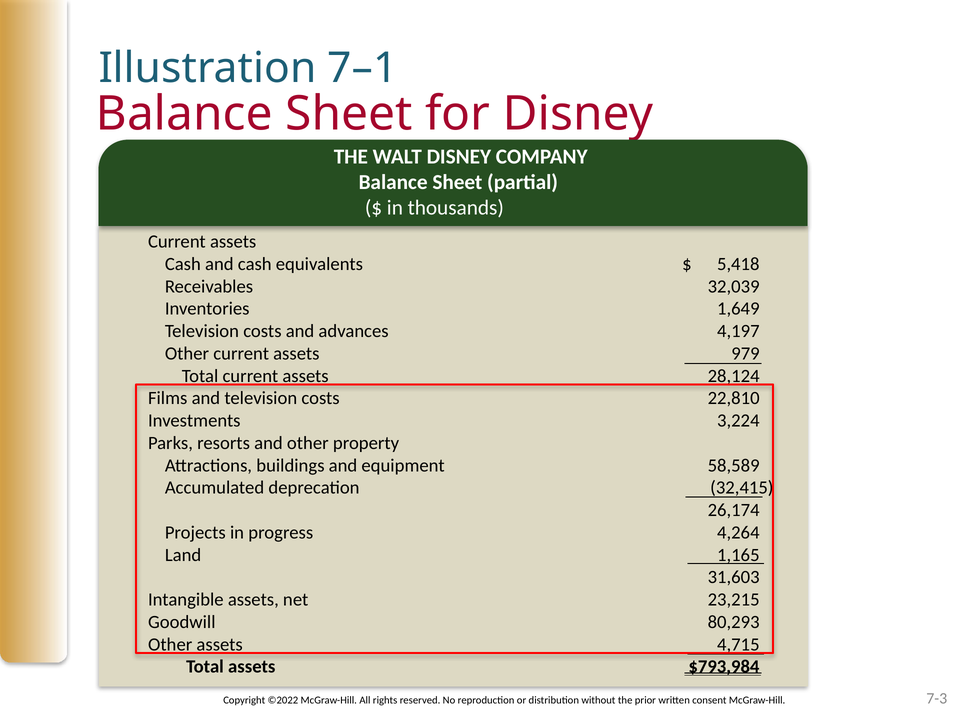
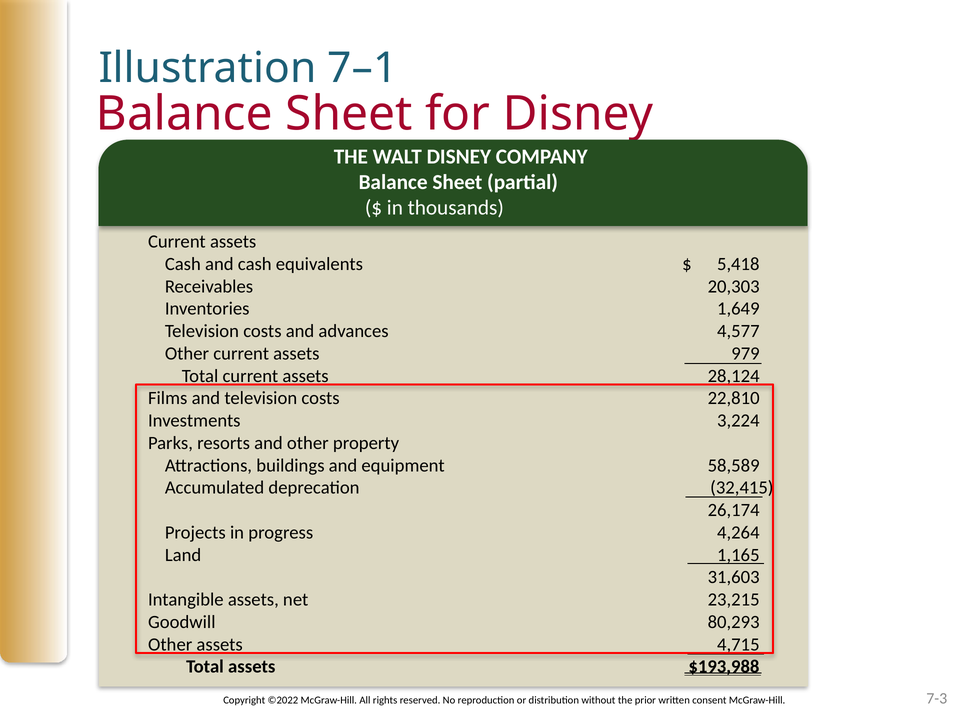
32,039: 32,039 -> 20,303 (734, 286)
4,197: 4,197 -> 4,577 (738, 331)
$793,984: $793,984 -> $193,988 (724, 667)
